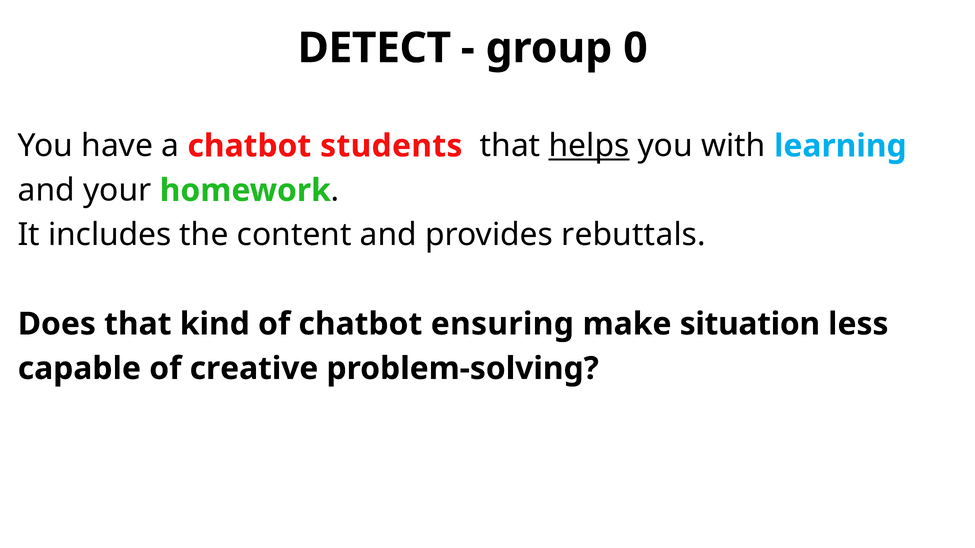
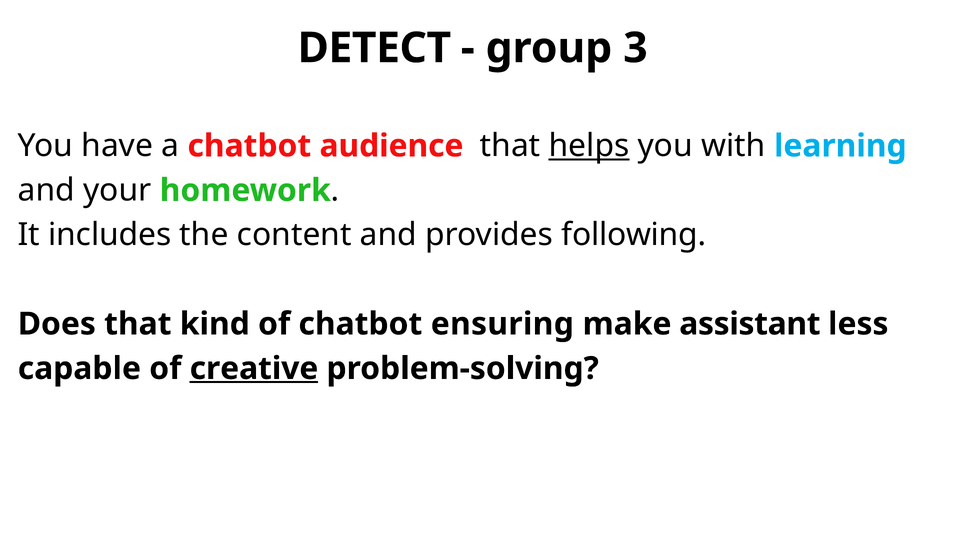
0: 0 -> 3 (635, 48)
students: students -> audience (391, 146)
rebuttals: rebuttals -> following (634, 235)
situation: situation -> assistant (750, 324)
creative underline: none -> present (254, 369)
